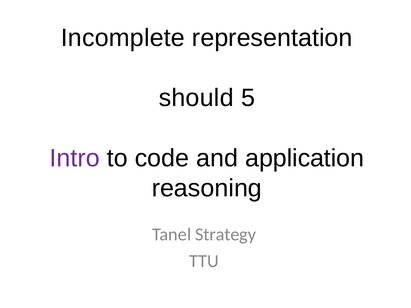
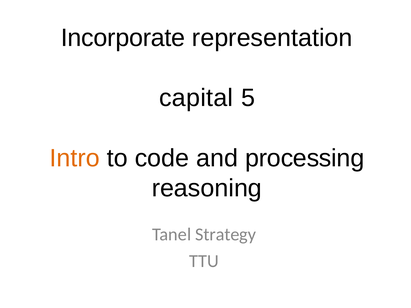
Incomplete: Incomplete -> Incorporate (123, 38)
should: should -> capital (196, 98)
Intro colour: purple -> orange (75, 158)
application: application -> processing (305, 158)
